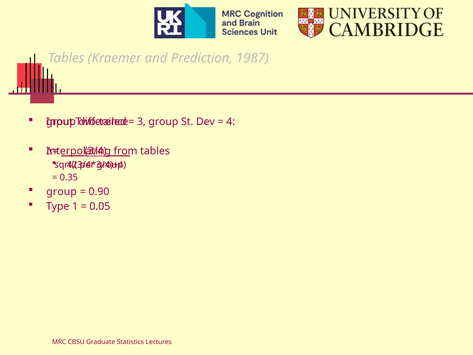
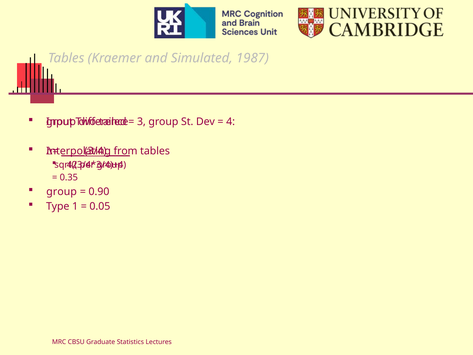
Prediction: Prediction -> Simulated (202, 58)
